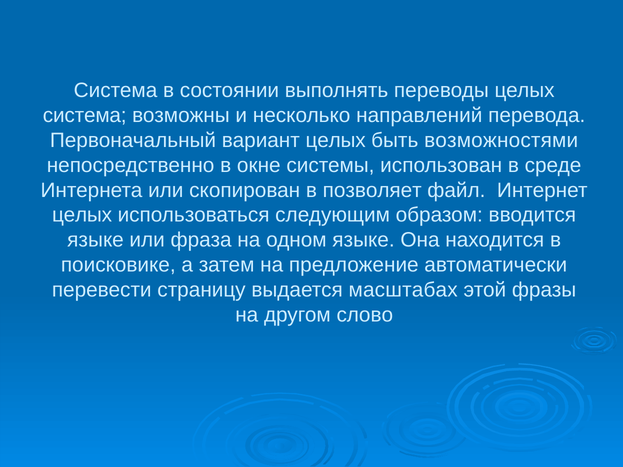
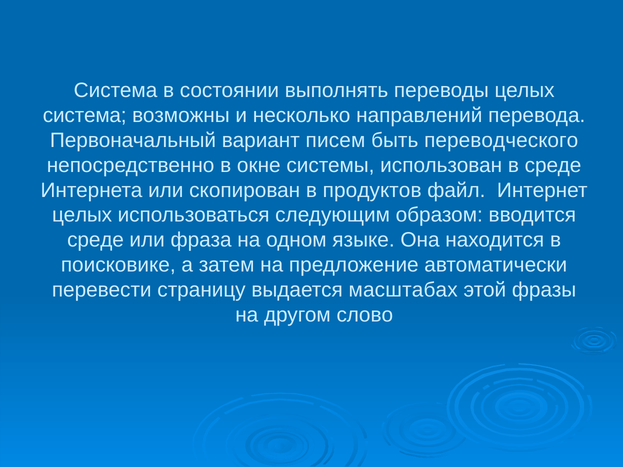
вариант целых: целых -> писем (335, 140)
возможностями: возможностями -> переводческого (501, 140)
позволяет: позволяет -> продуктов (372, 190)
языке: языке -> среде (96, 240)
